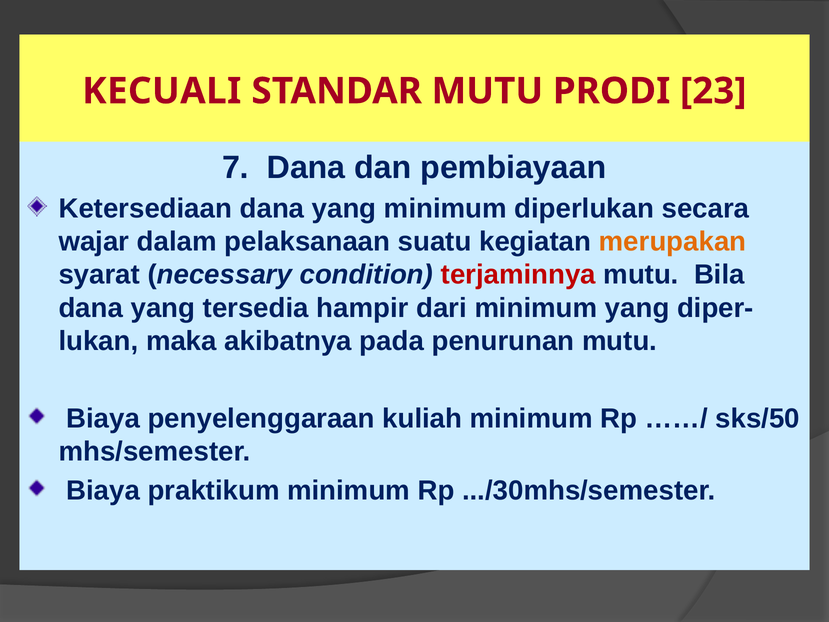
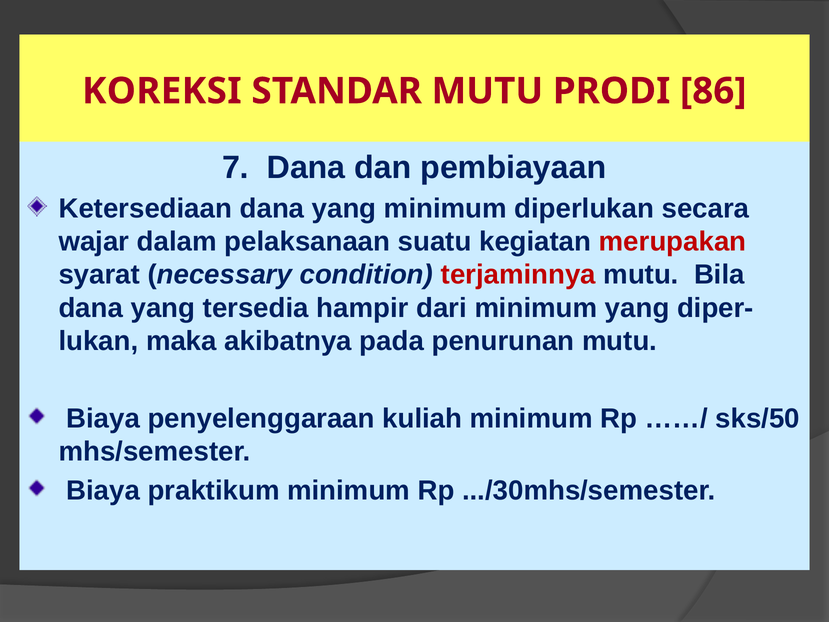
KECUALI: KECUALI -> KOREKSI (162, 91)
23: 23 -> 86 (713, 91)
merupakan colour: orange -> red (673, 242)
